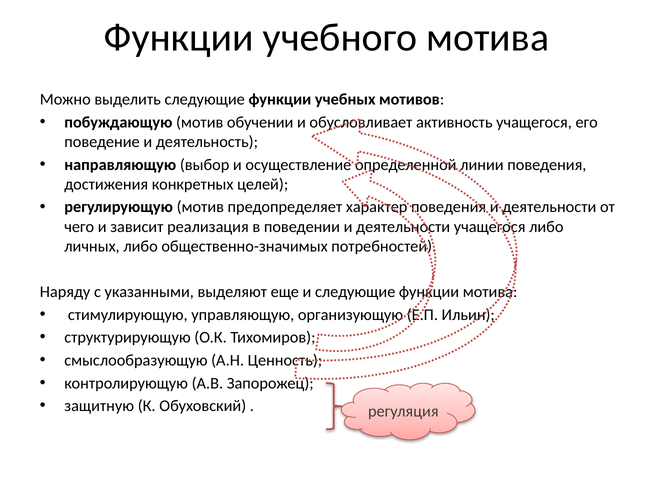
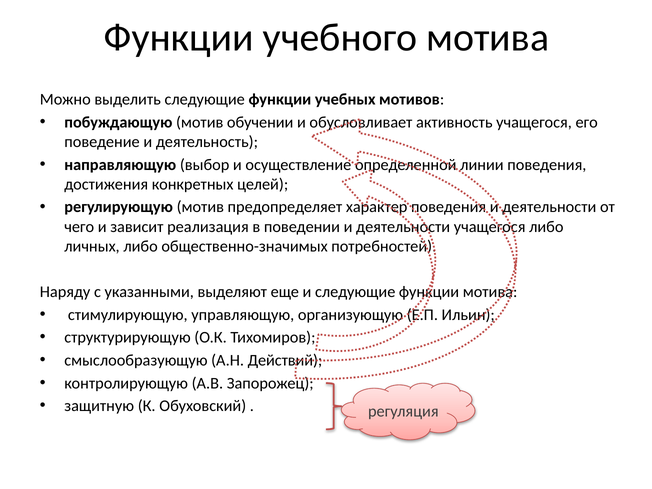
Ценность: Ценность -> Действий (285, 360)
